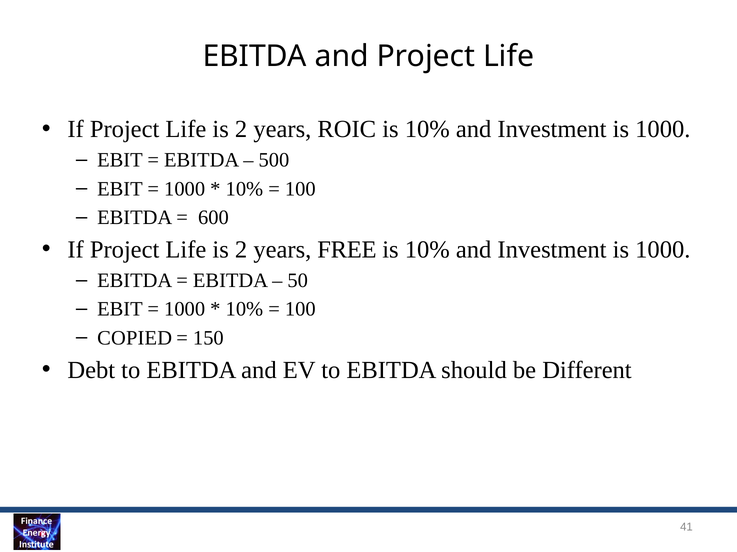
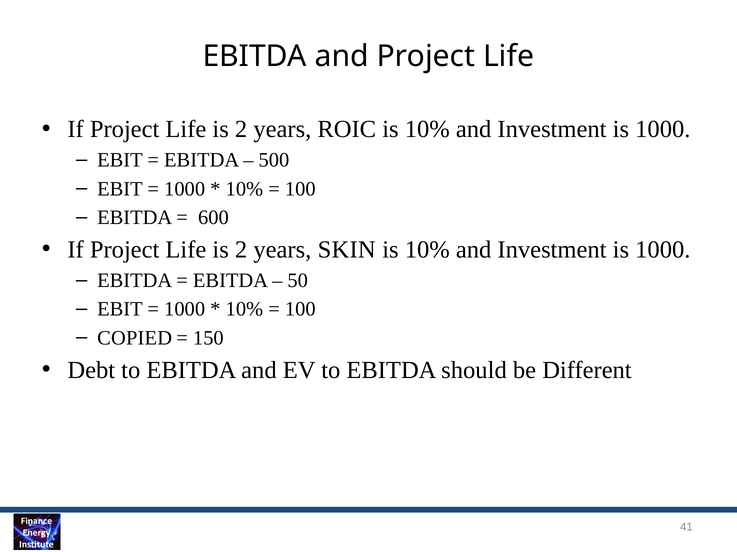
FREE: FREE -> SKIN (347, 250)
